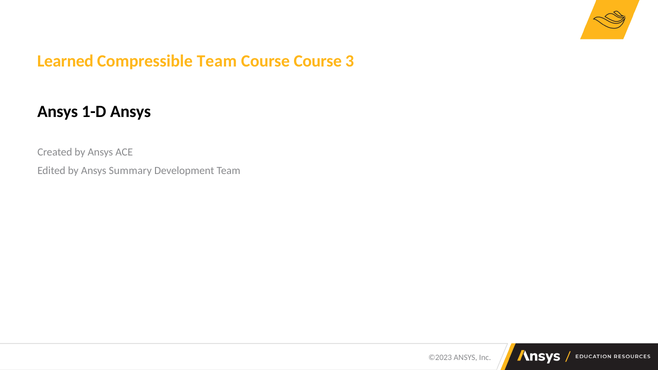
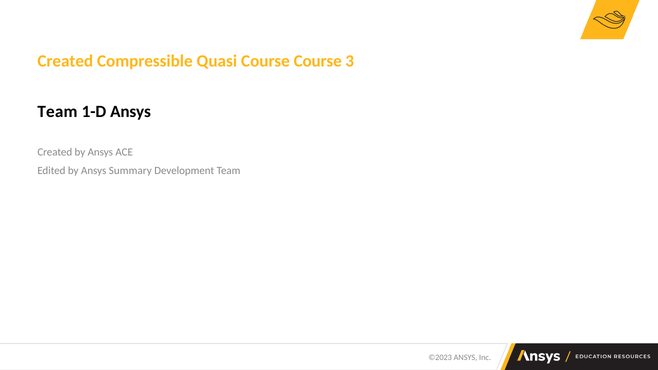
Learned: Learned -> Created (65, 61)
Compressible Team: Team -> Quasi (217, 61)
Ansys: Ansys -> Team (57, 112)
